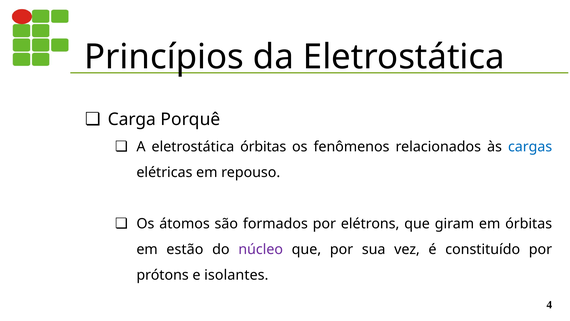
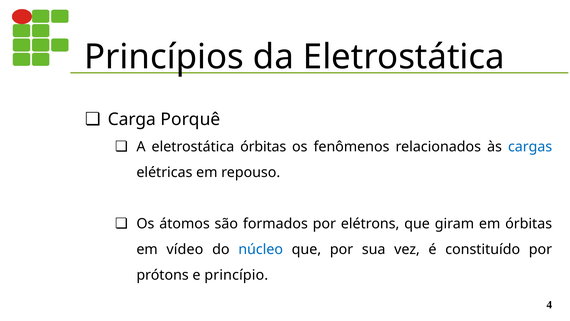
estão: estão -> vídeo (185, 249)
núcleo colour: purple -> blue (261, 249)
isolantes: isolantes -> princípio (236, 275)
